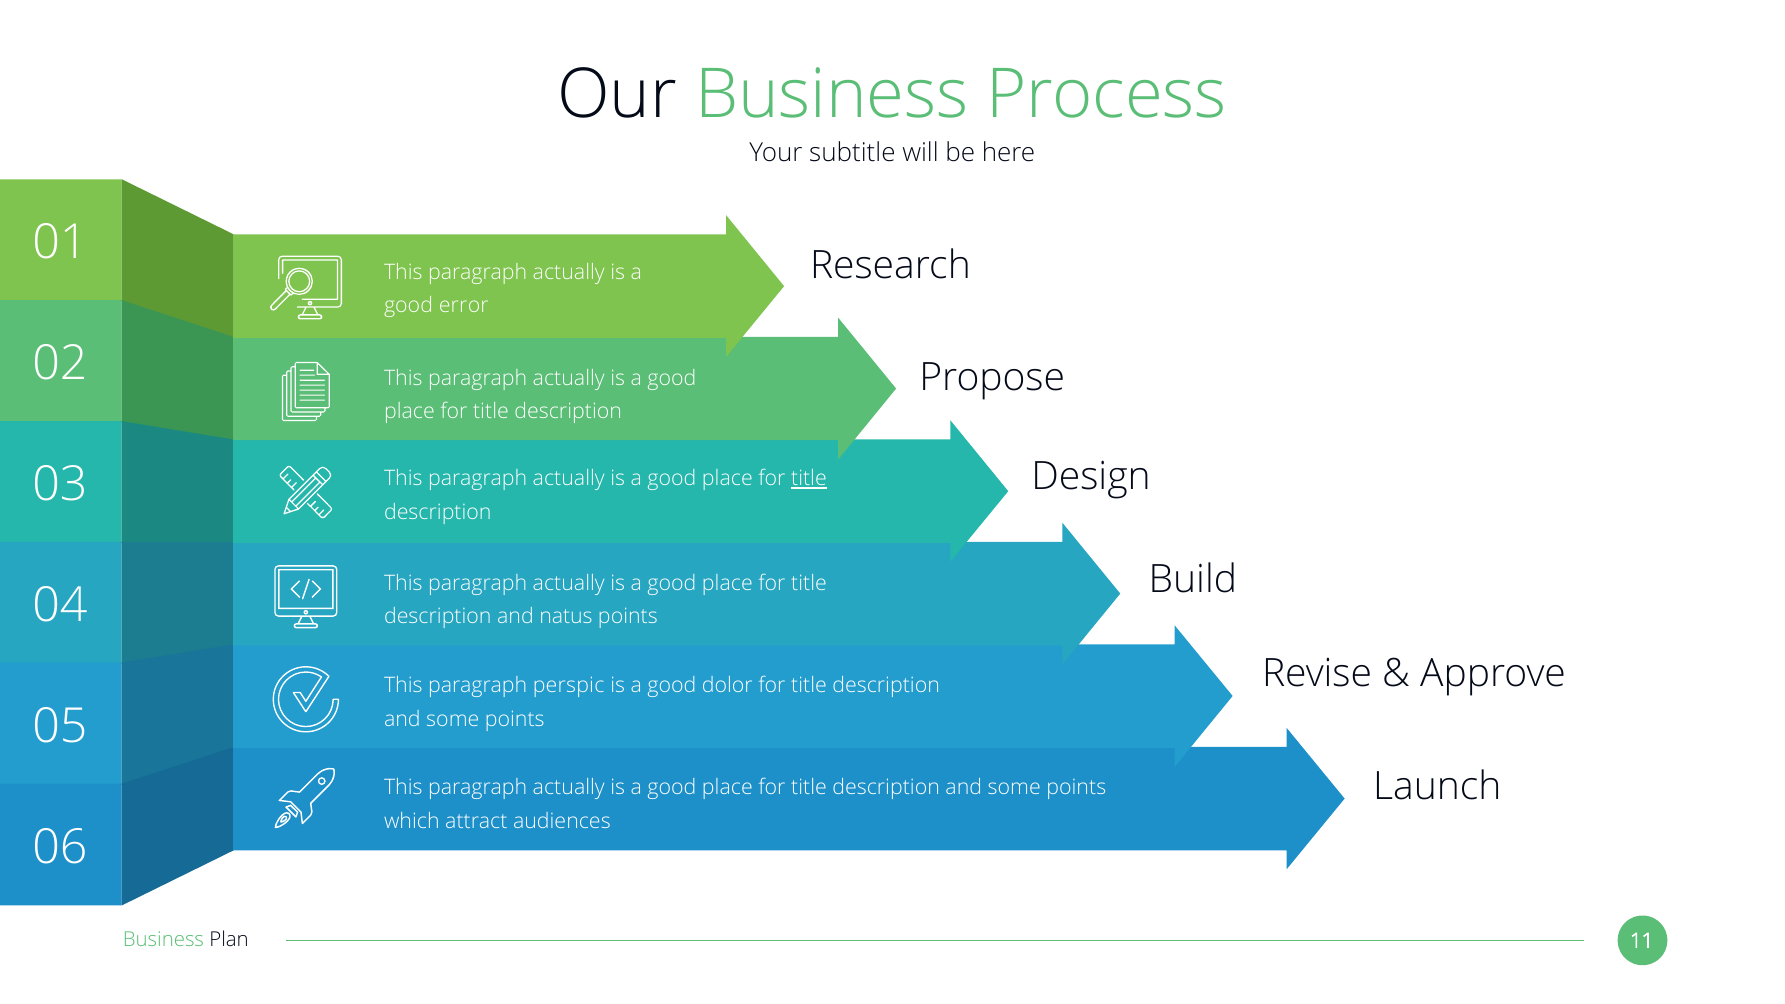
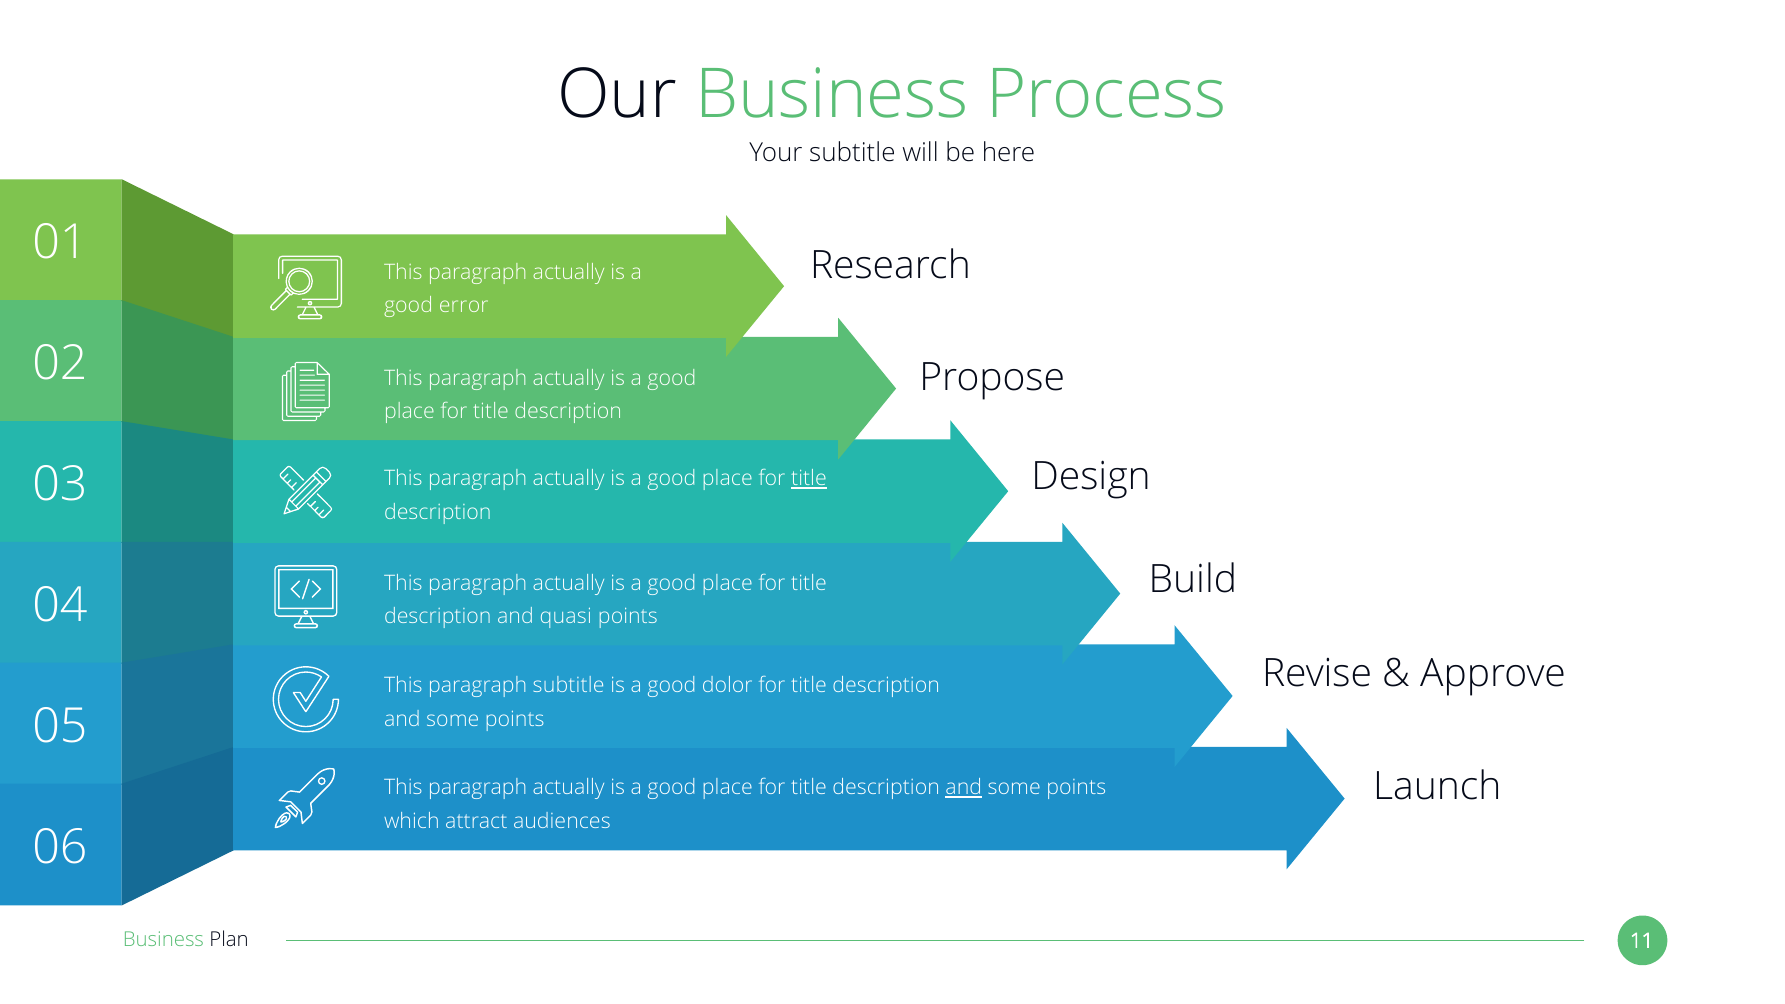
natus: natus -> quasi (566, 616)
paragraph perspic: perspic -> subtitle (569, 686)
and underline: none -> present (964, 788)
